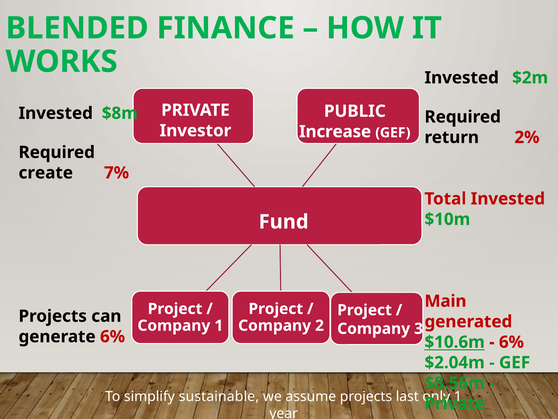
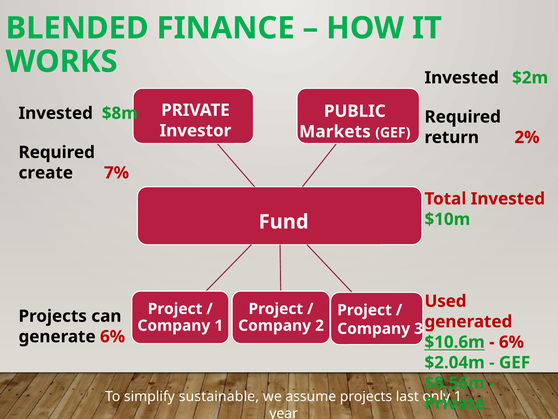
Increase: Increase -> Markets (335, 132)
Main: Main -> Used (445, 301)
